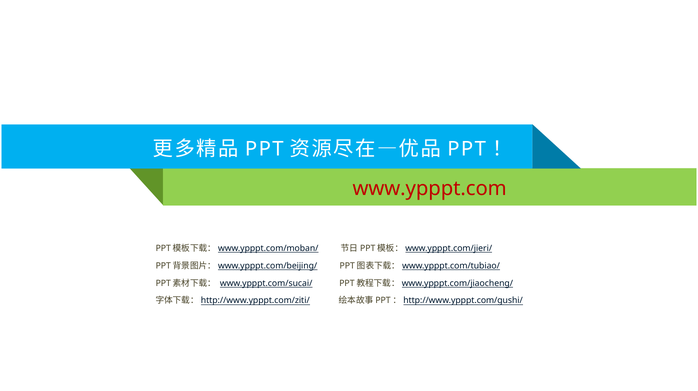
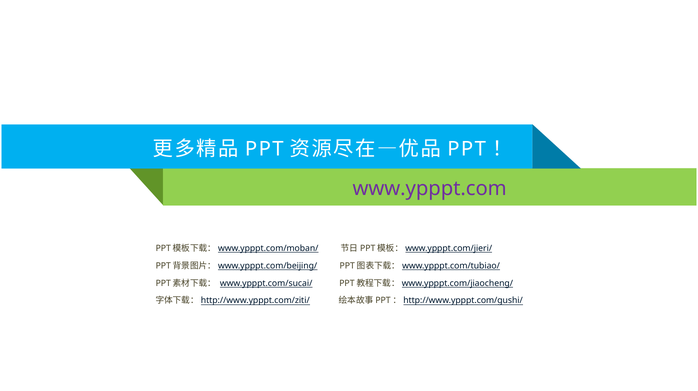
www.ypppt.com colour: red -> purple (430, 188)
